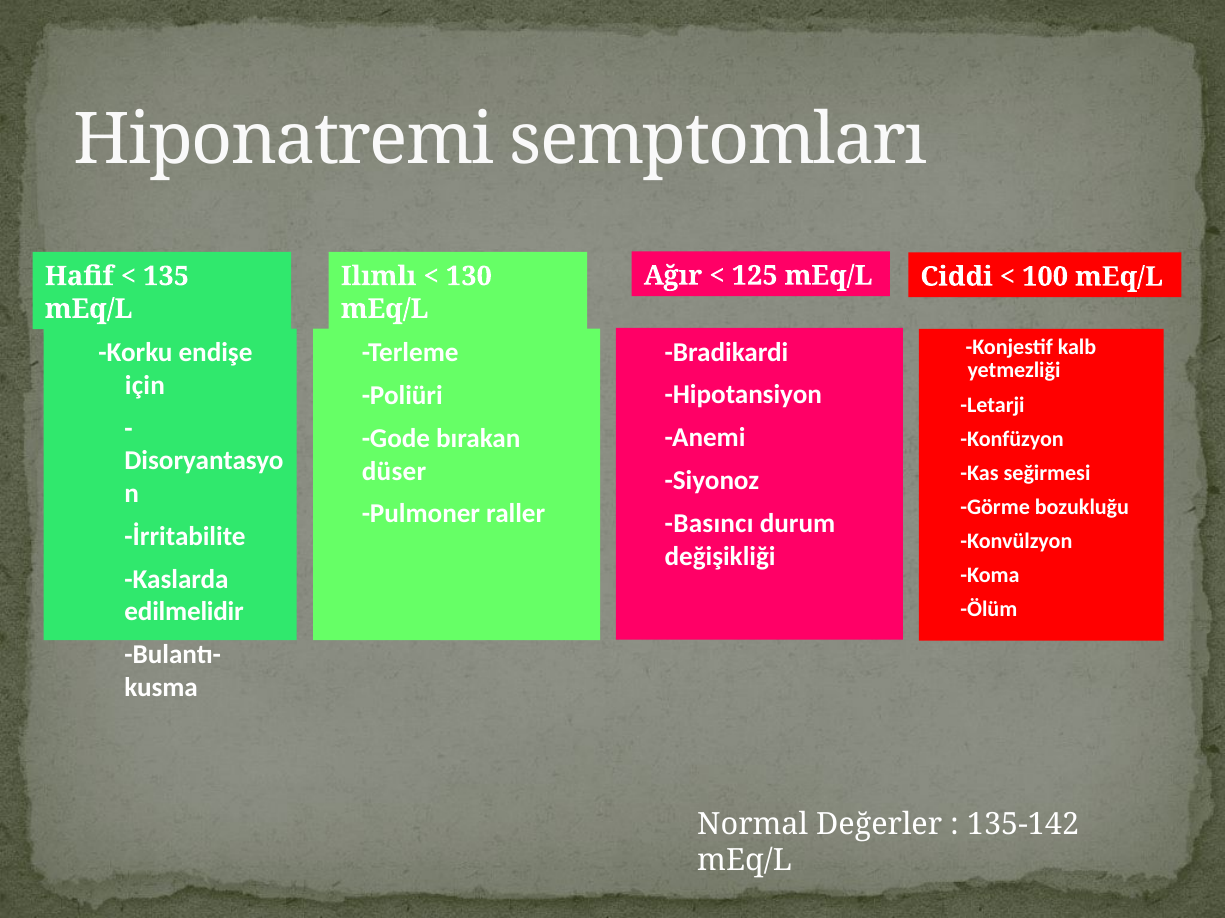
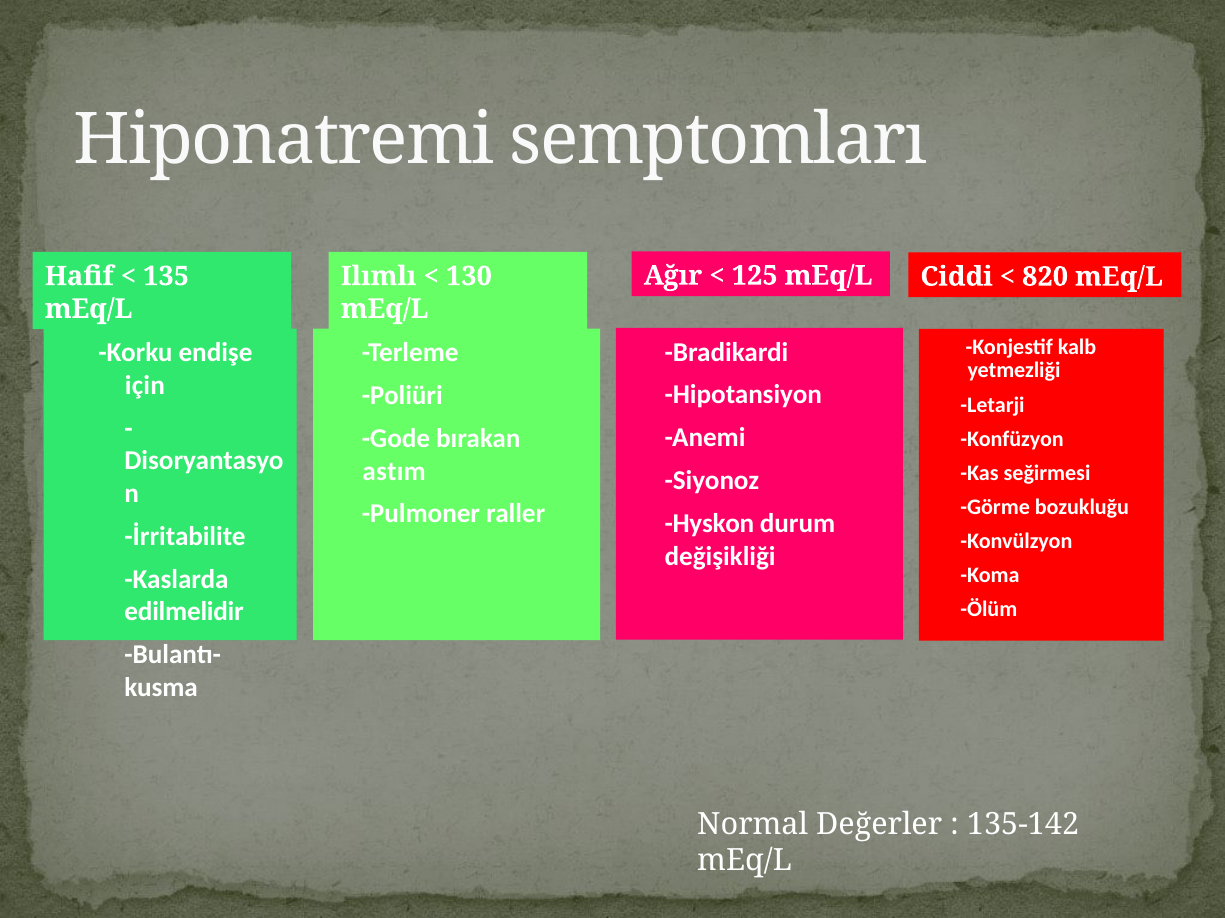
100: 100 -> 820 (1045, 277)
düser: düser -> astım (394, 471)
Basıncı: Basıncı -> Hyskon (709, 524)
